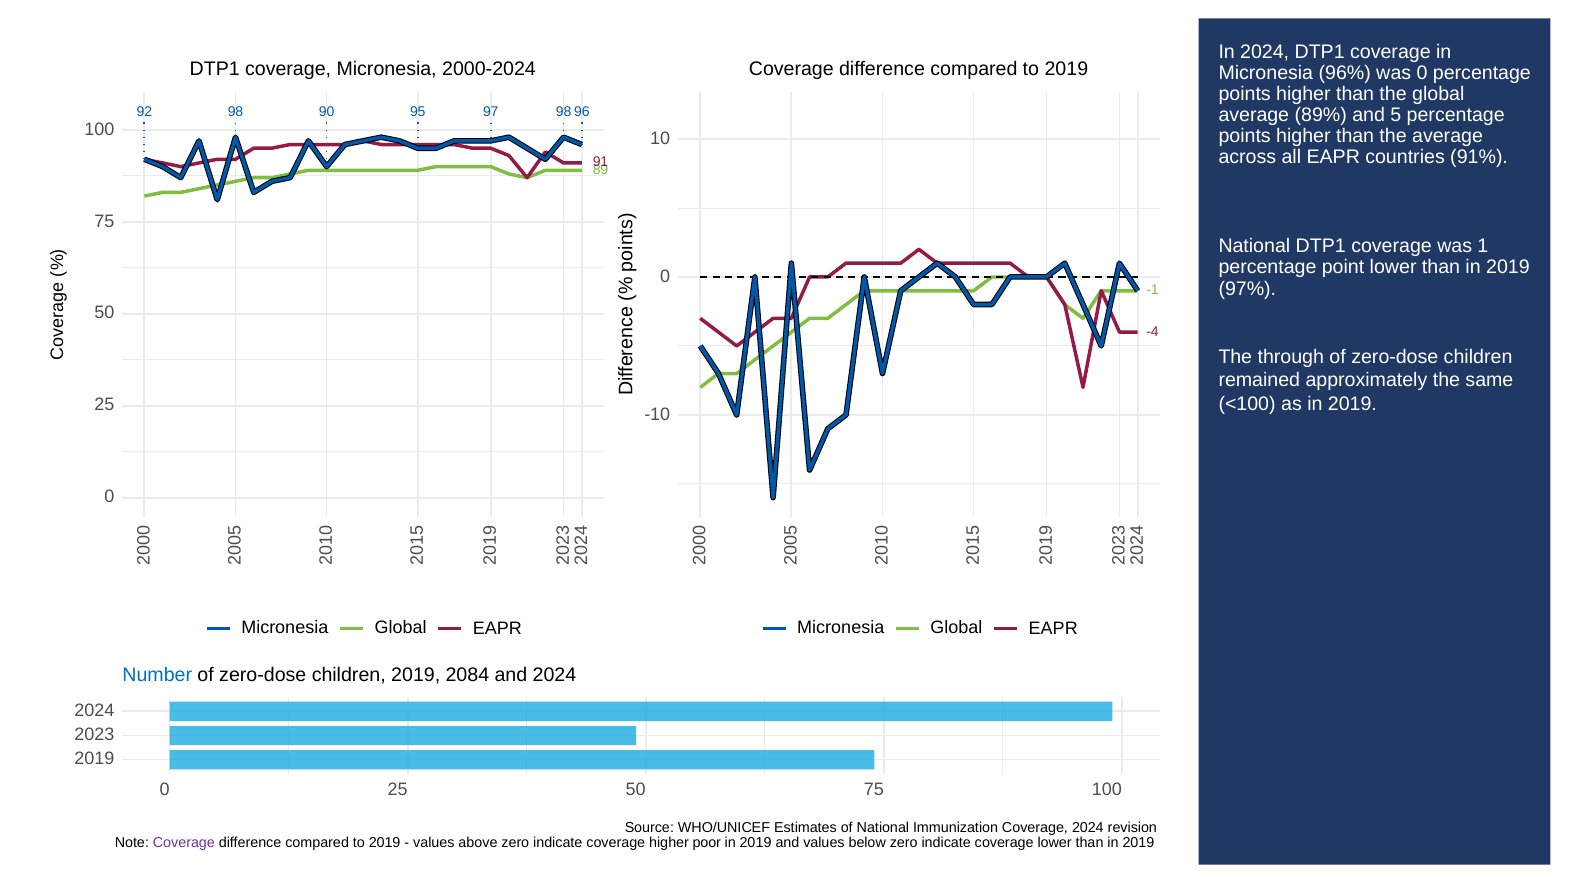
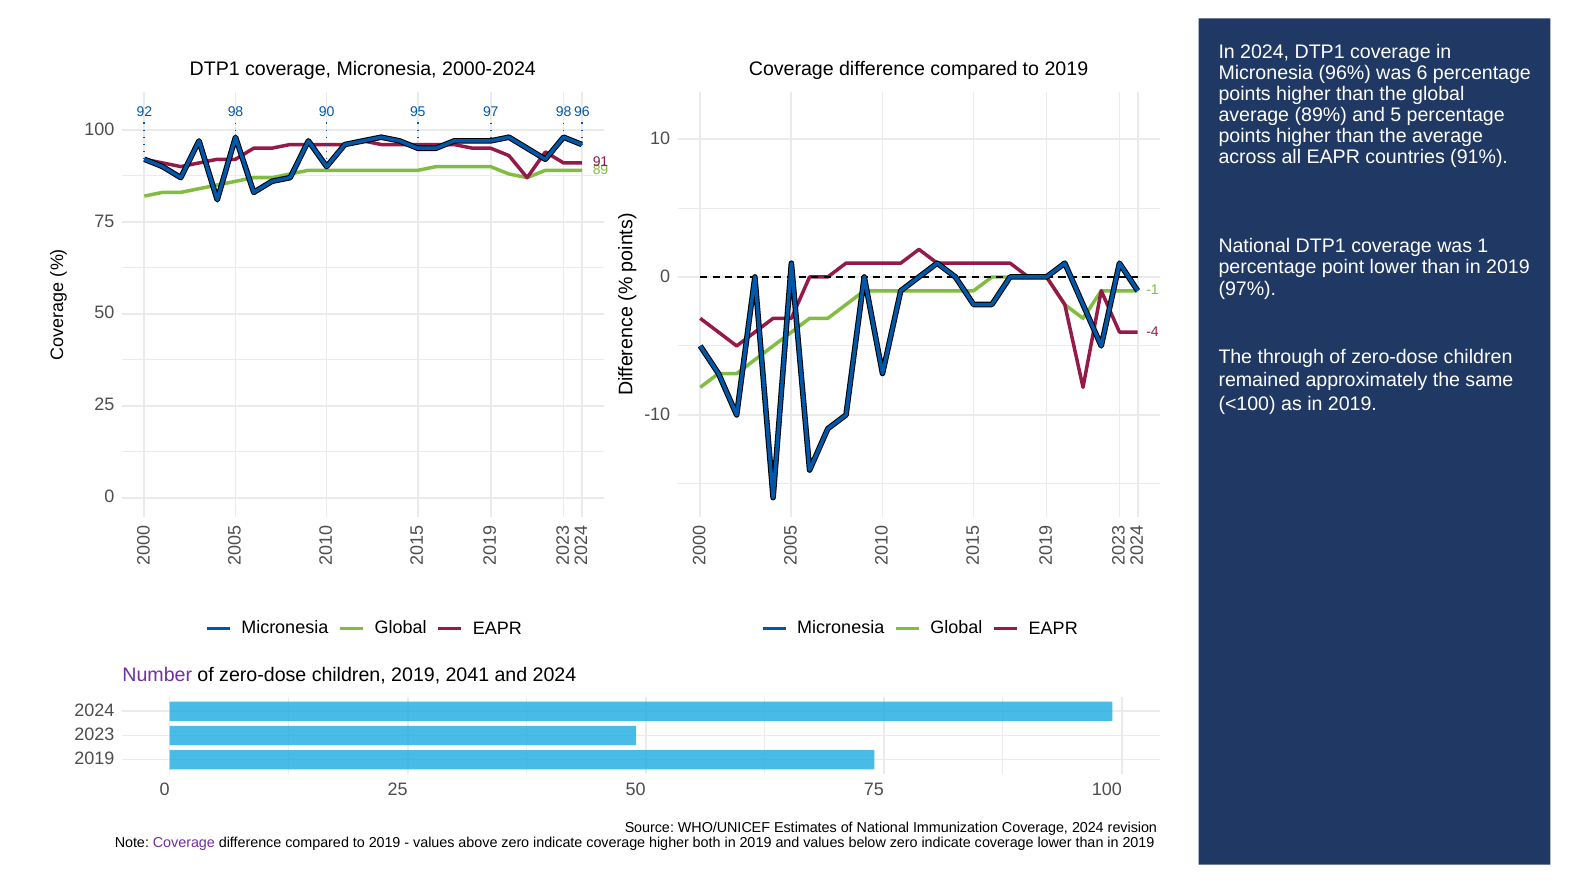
was 0: 0 -> 6 (1422, 73)
Number colour: blue -> purple (157, 675)
2084: 2084 -> 2041 (467, 675)
poor: poor -> both (707, 843)
